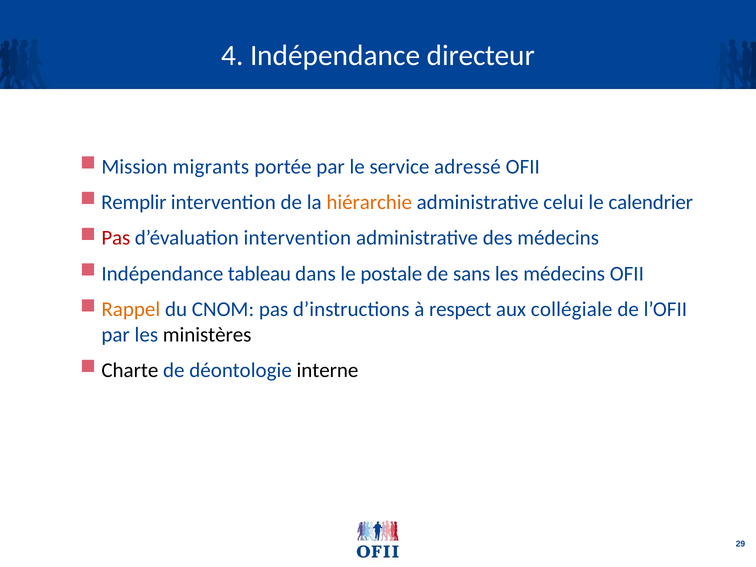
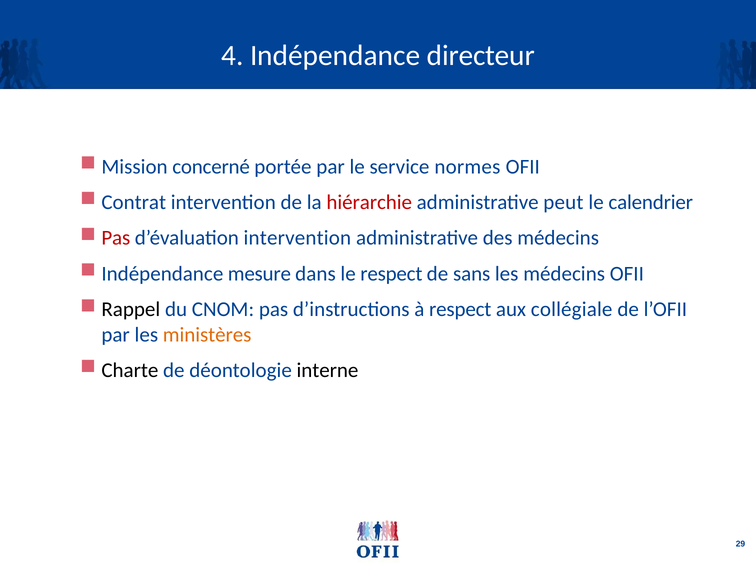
migrants: migrants -> concerné (211, 167)
adressé: adressé -> normes (467, 167)
Remplir: Remplir -> Contrat (134, 202)
hiérarchie colour: orange -> red (369, 202)
celui: celui -> peut (563, 202)
tableau: tableau -> mesure (259, 274)
le postale: postale -> respect (391, 274)
Rappel colour: orange -> black (131, 309)
ministères colour: black -> orange (207, 335)
